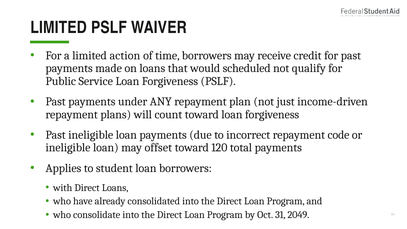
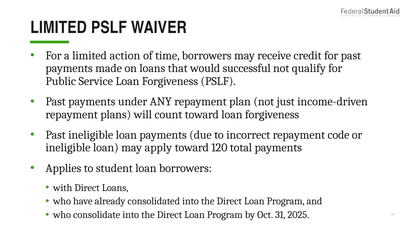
scheduled: scheduled -> successful (247, 68)
offset: offset -> apply (158, 148)
2049: 2049 -> 2025 (298, 215)
